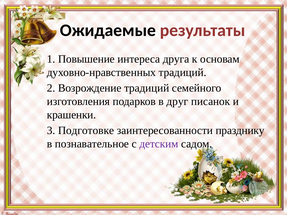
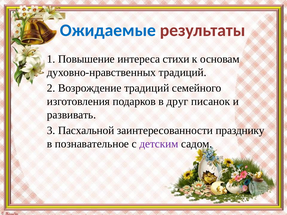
Ожидаемые colour: black -> blue (108, 30)
друга: друга -> стихи (176, 59)
крашенки: крашенки -> развивать (71, 115)
Подготовке: Подготовке -> Пасхальной (86, 131)
